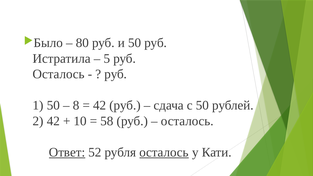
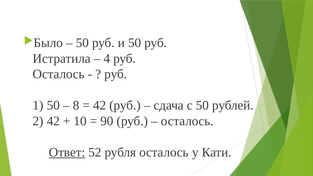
80: 80 -> 50 (82, 43)
5: 5 -> 4 (107, 58)
58: 58 -> 90 (107, 121)
осталось underline: present -> none (164, 152)
